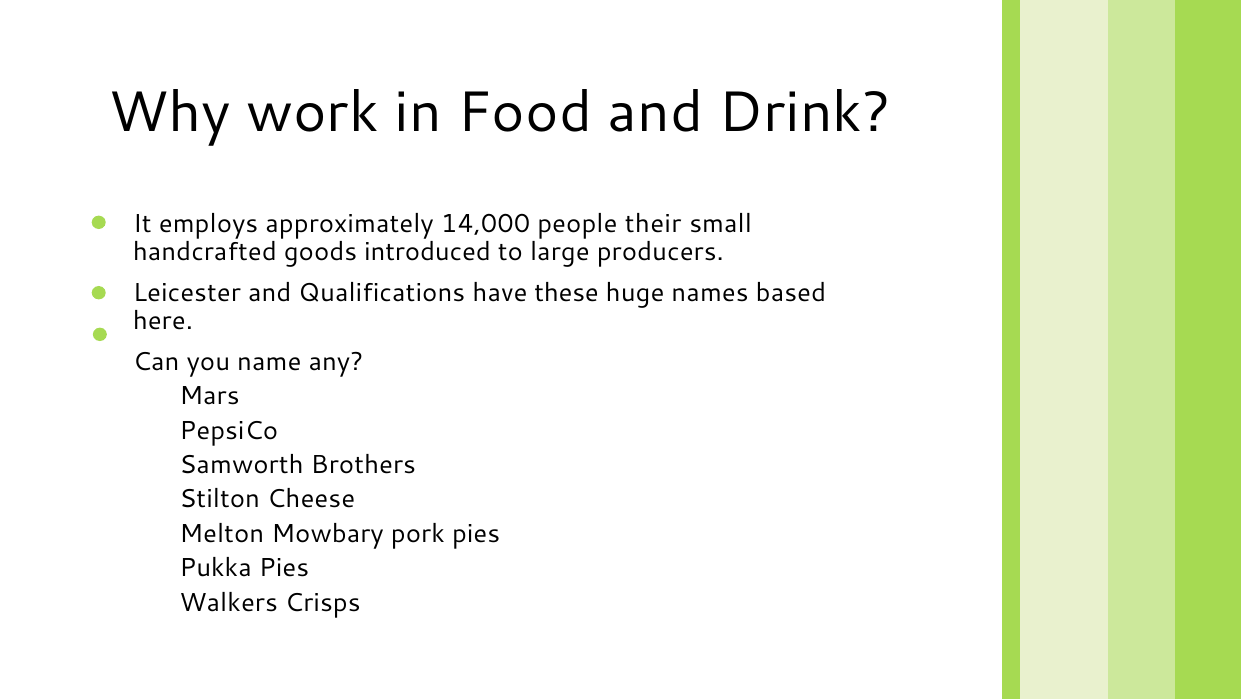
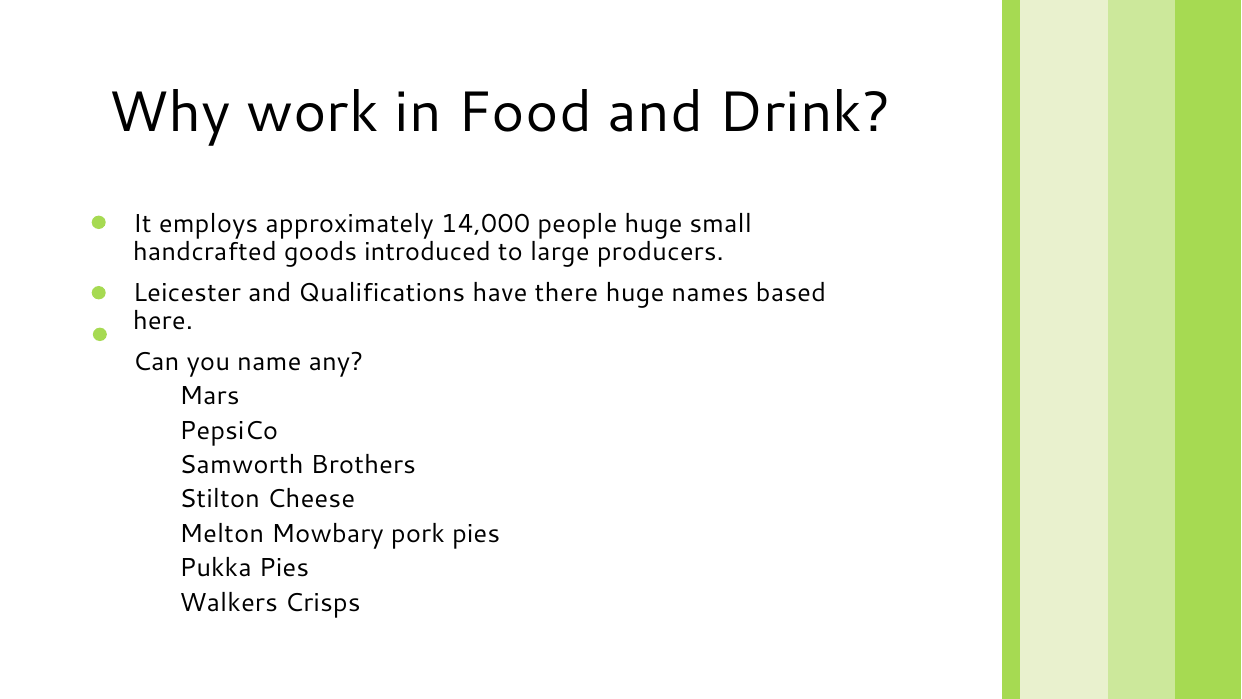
people their: their -> huge (653, 224)
these: these -> there (566, 293)
